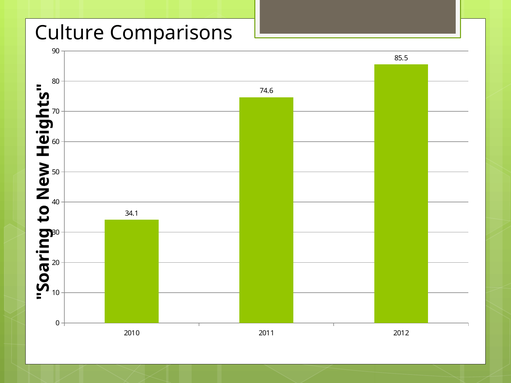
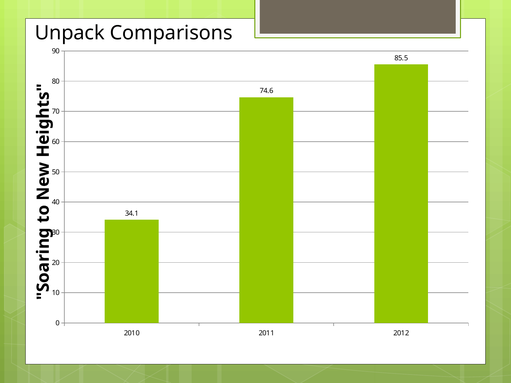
Culture: Culture -> Unpack (70, 33)
